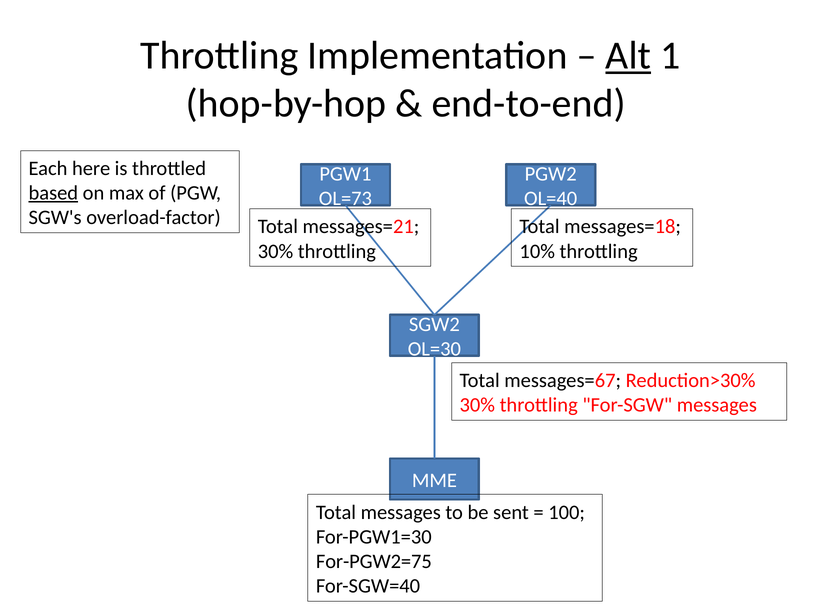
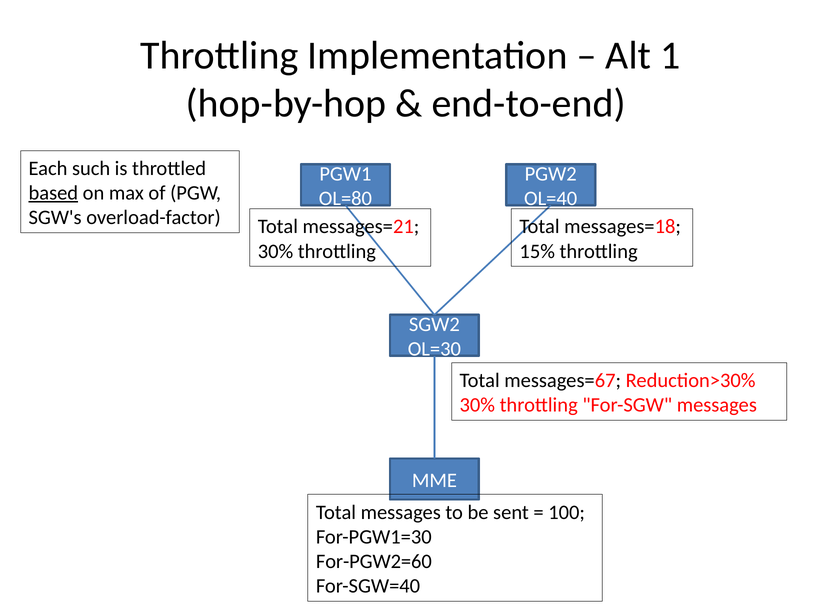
Alt underline: present -> none (628, 55)
here: here -> such (91, 168)
OL=73: OL=73 -> OL=80 (345, 198)
10%: 10% -> 15% (537, 251)
For-PGW2=75: For-PGW2=75 -> For-PGW2=60 (374, 561)
